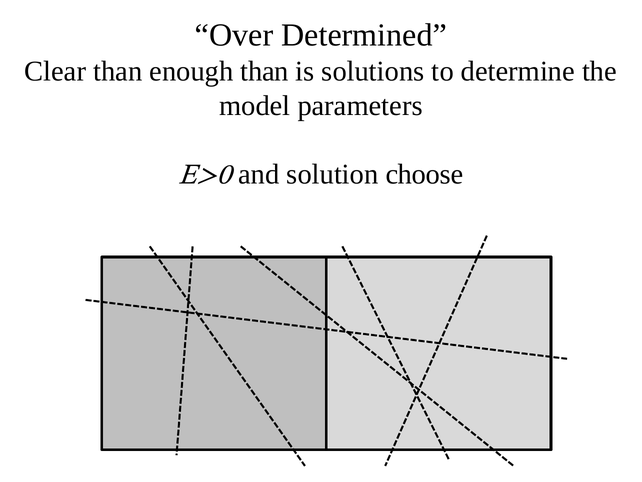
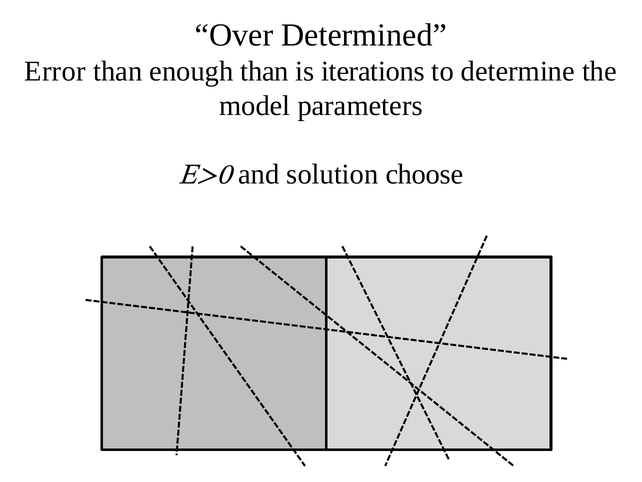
Clear: Clear -> Error (55, 71)
solutions: solutions -> iterations (373, 71)
